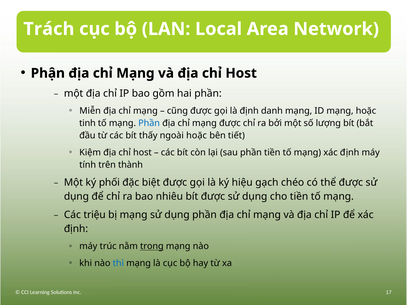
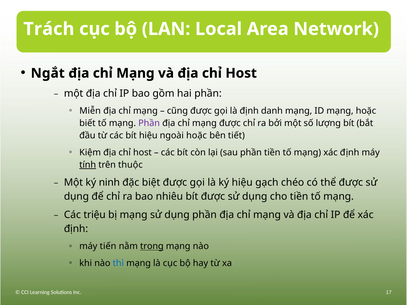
Phận: Phận -> Ngắt (48, 73)
tinh: tinh -> biết (87, 123)
Phần colour: blue -> purple (149, 123)
bít thấy: thấy -> hiệu (148, 136)
tính underline: none -> present (88, 165)
thành: thành -> thuộc (130, 165)
phối: phối -> ninh (109, 183)
trúc: trúc -> tiến (108, 246)
